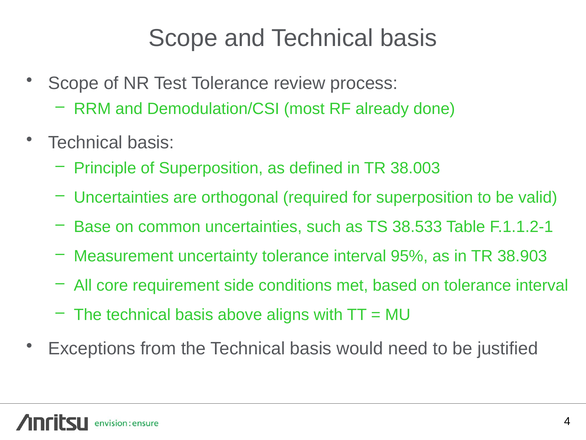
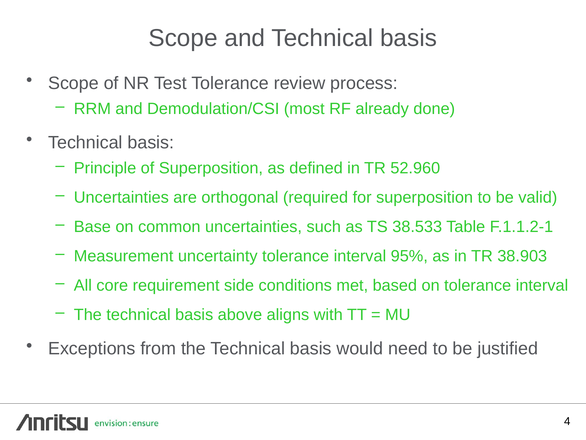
38.003: 38.003 -> 52.960 (415, 168)
